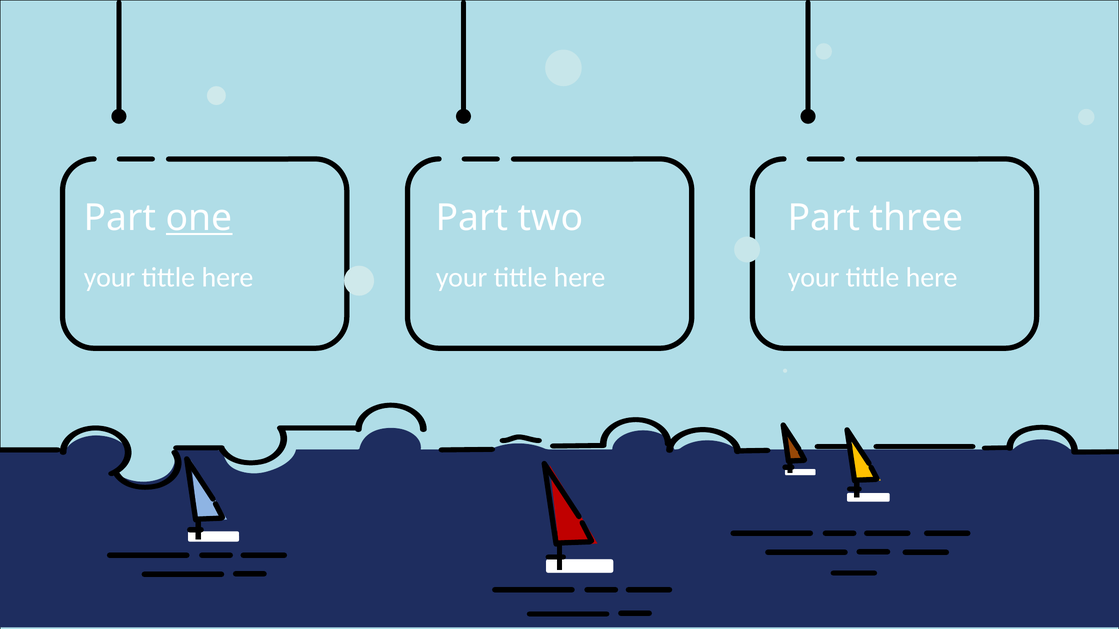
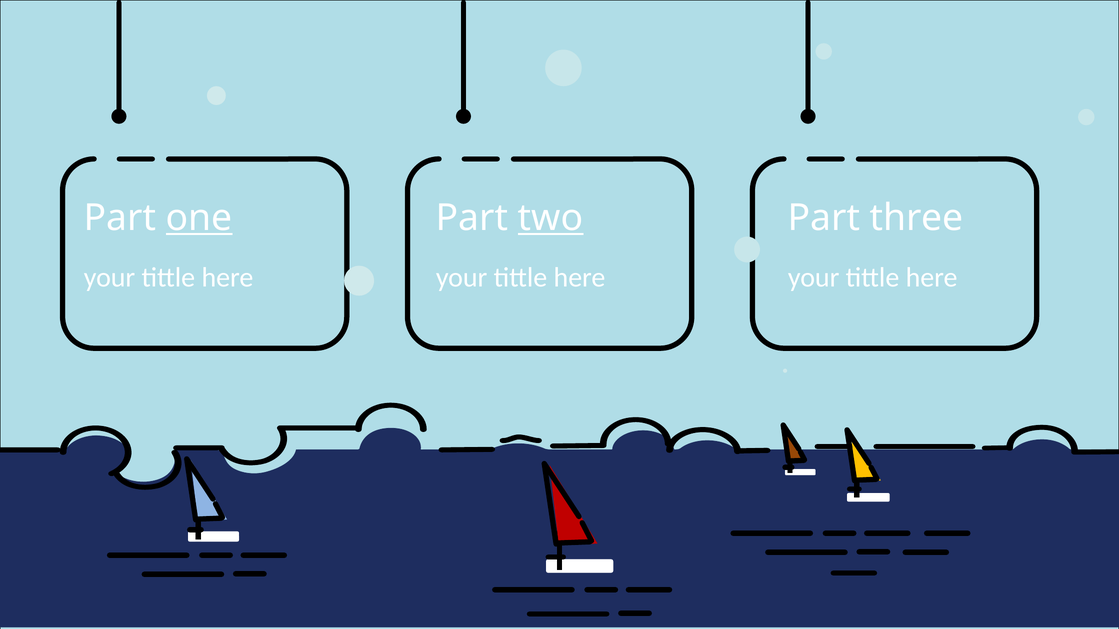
two underline: none -> present (551, 218)
